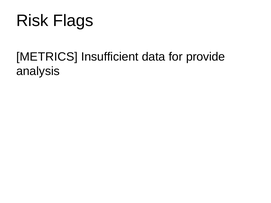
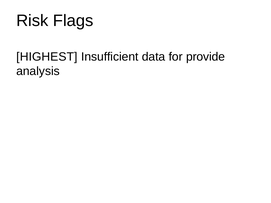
METRICS: METRICS -> HIGHEST (47, 57)
